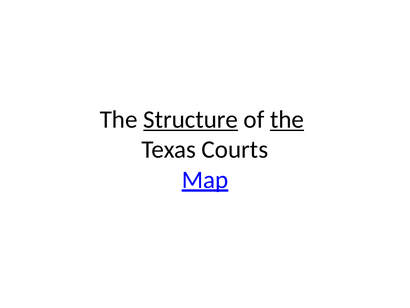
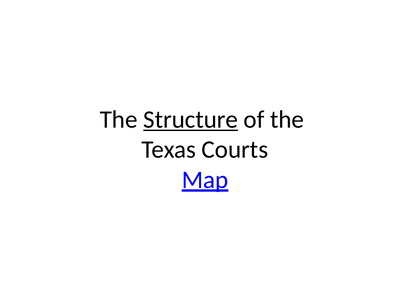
the underline: present -> none (287, 119)
